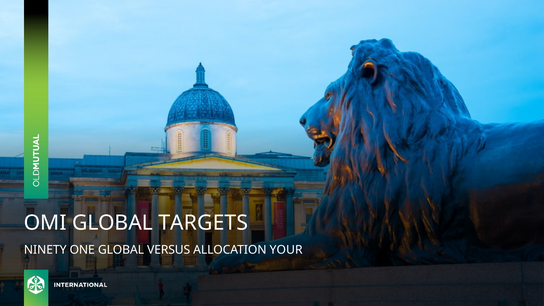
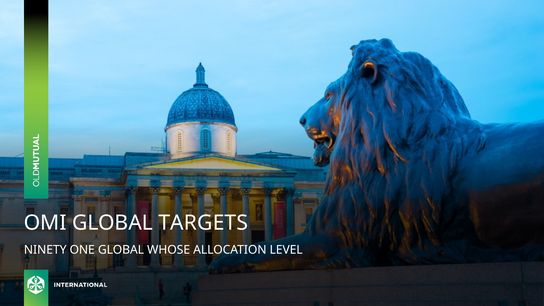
VERSUS: VERSUS -> WHOSE (169, 250)
YOUR: YOUR -> LEVEL (286, 250)
